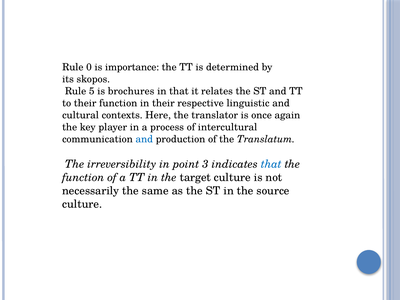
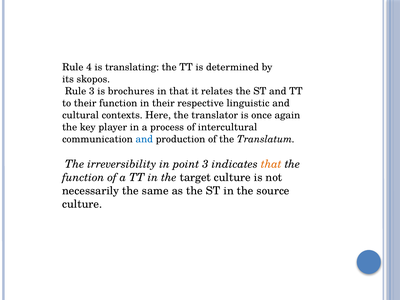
0: 0 -> 4 (89, 67)
importance: importance -> translating (132, 67)
Rule 5: 5 -> 3 (92, 91)
that colour: blue -> orange (271, 164)
